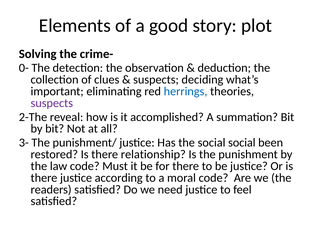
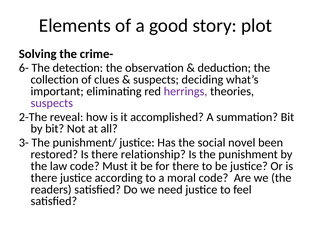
0-: 0- -> 6- (24, 68)
herrings colour: blue -> purple (186, 92)
social social: social -> novel (242, 143)
